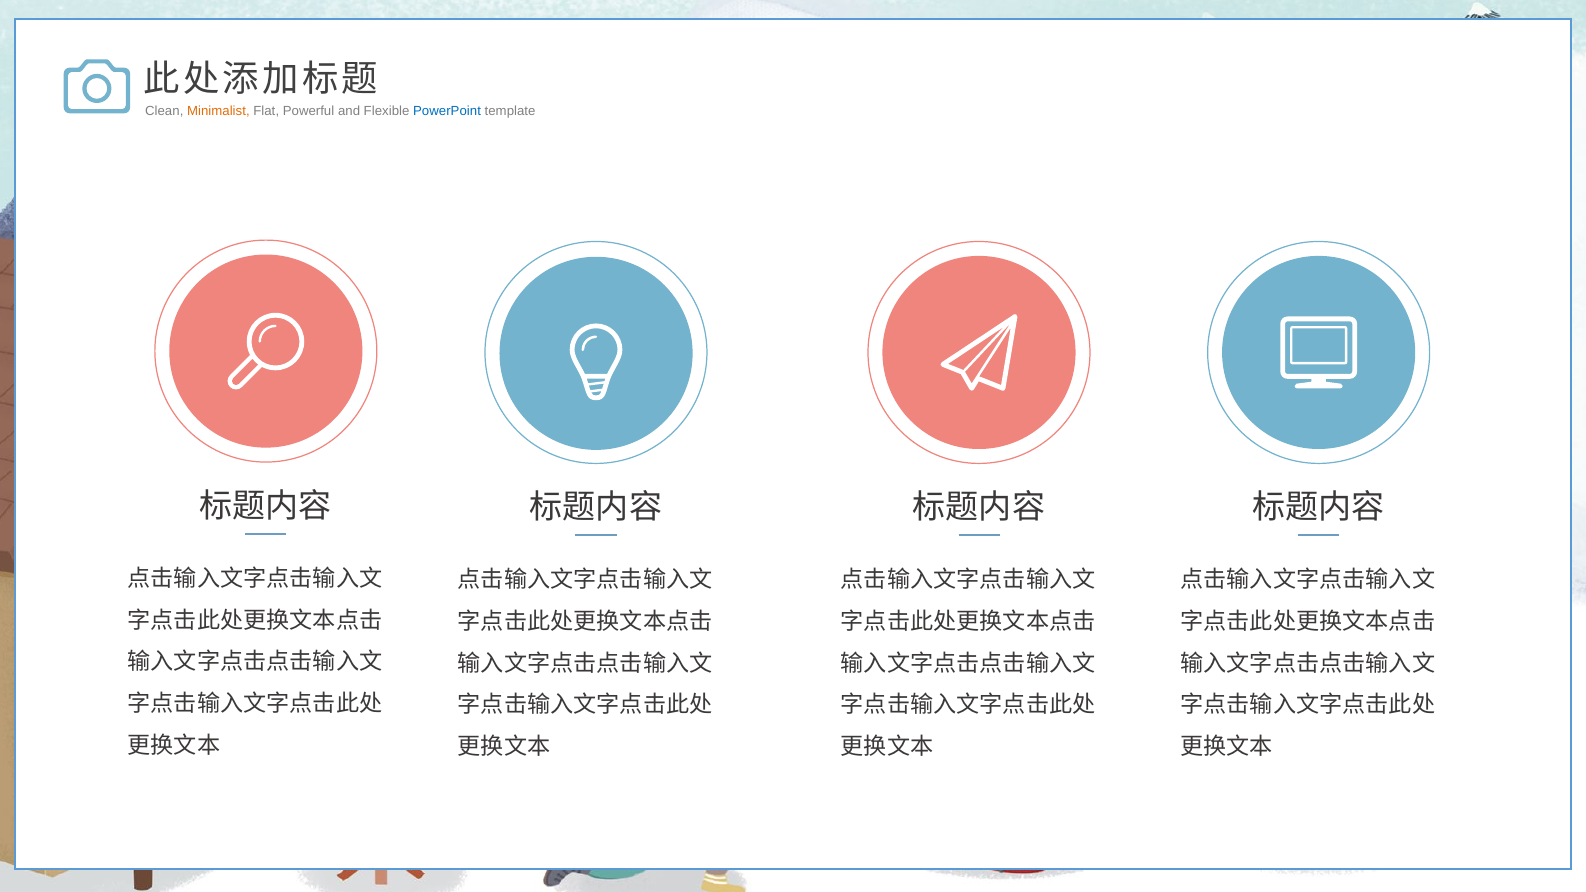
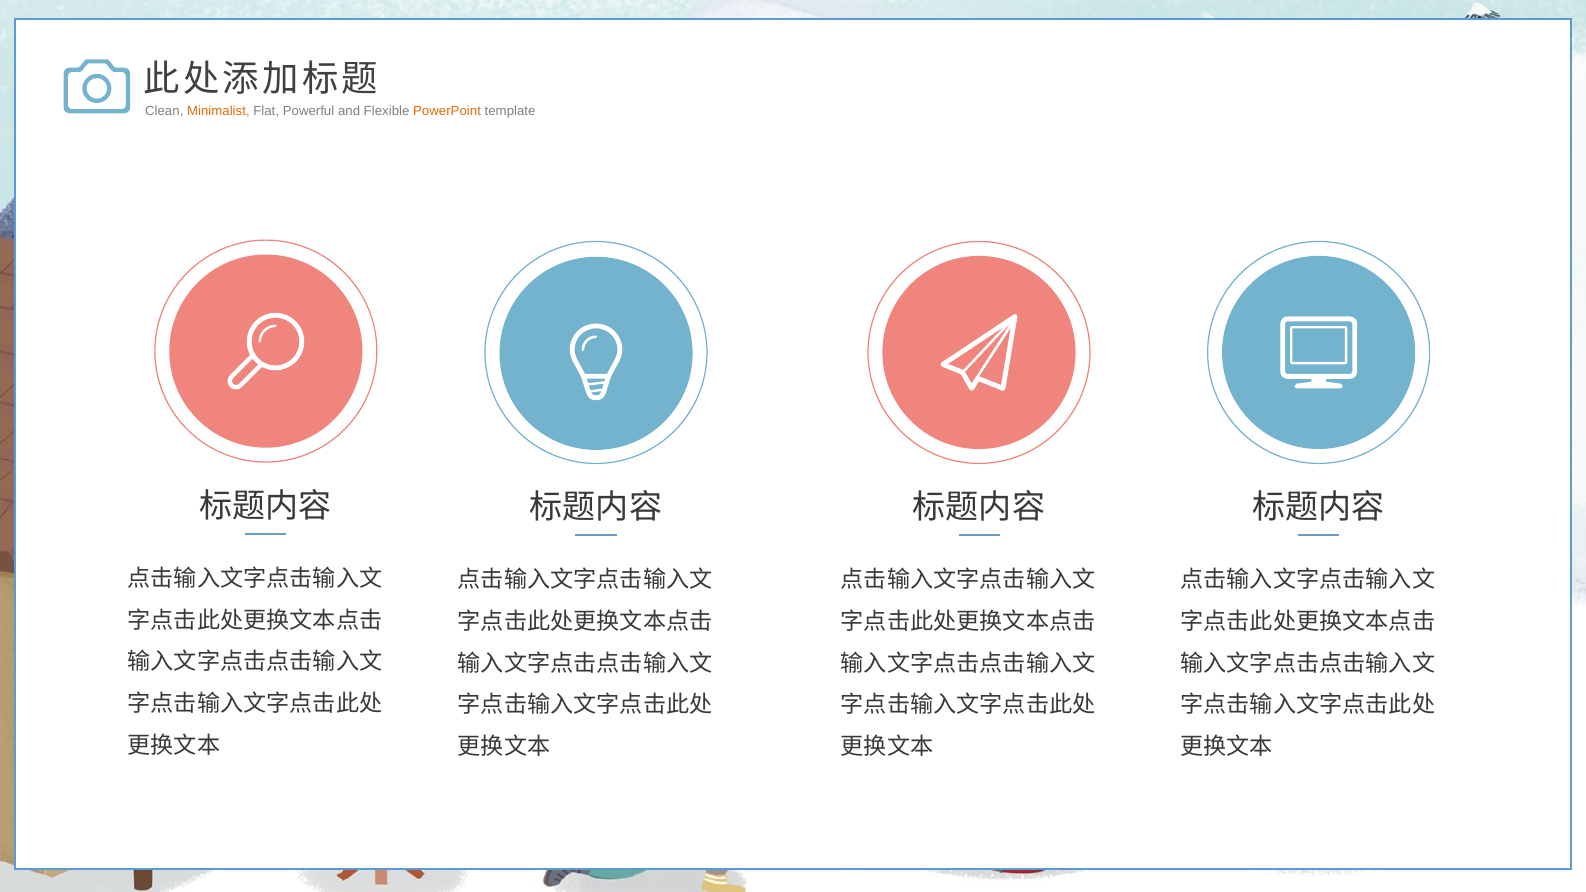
PowerPoint colour: blue -> orange (447, 111)
